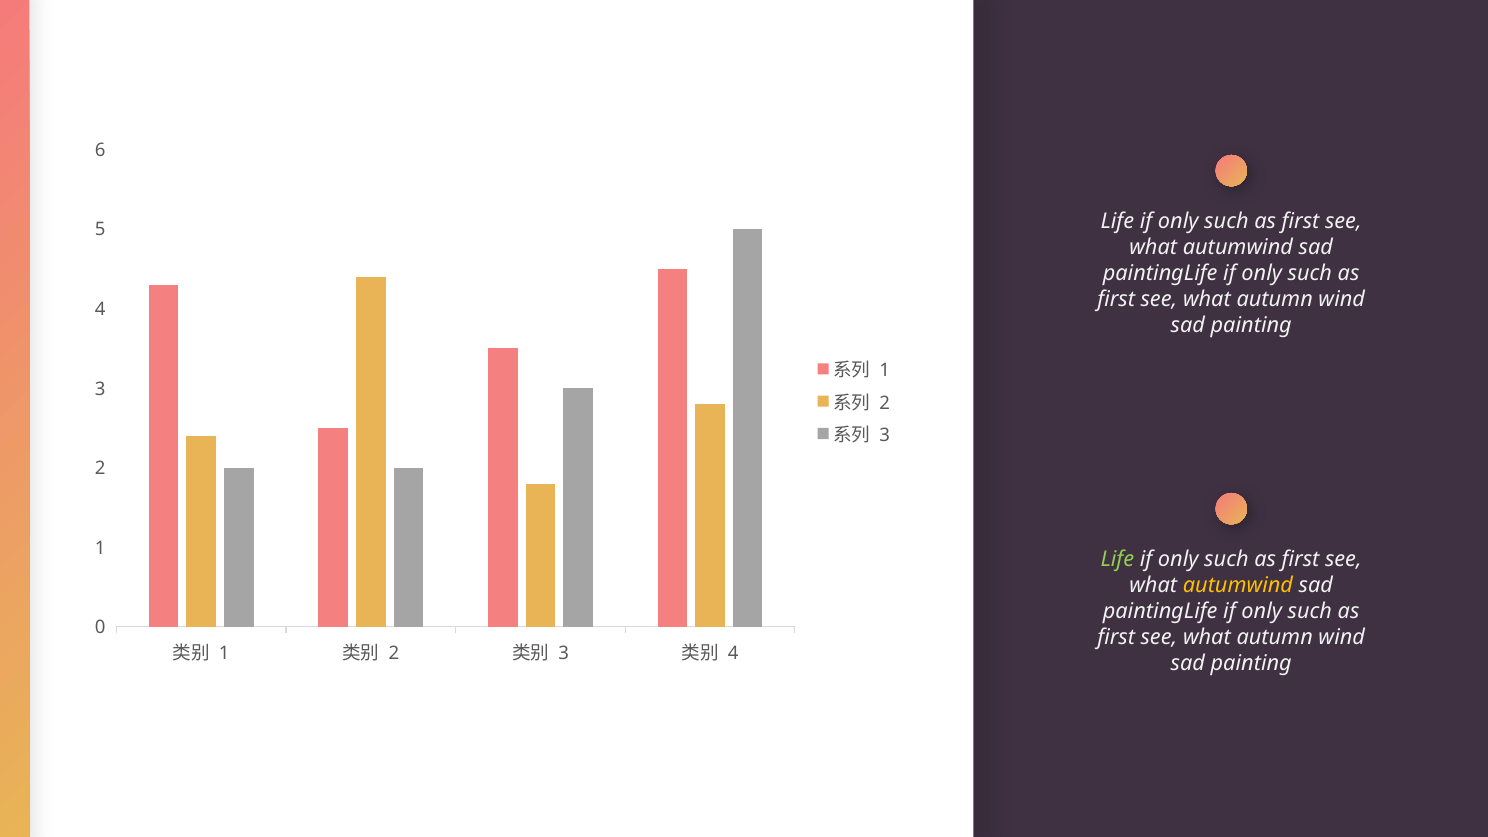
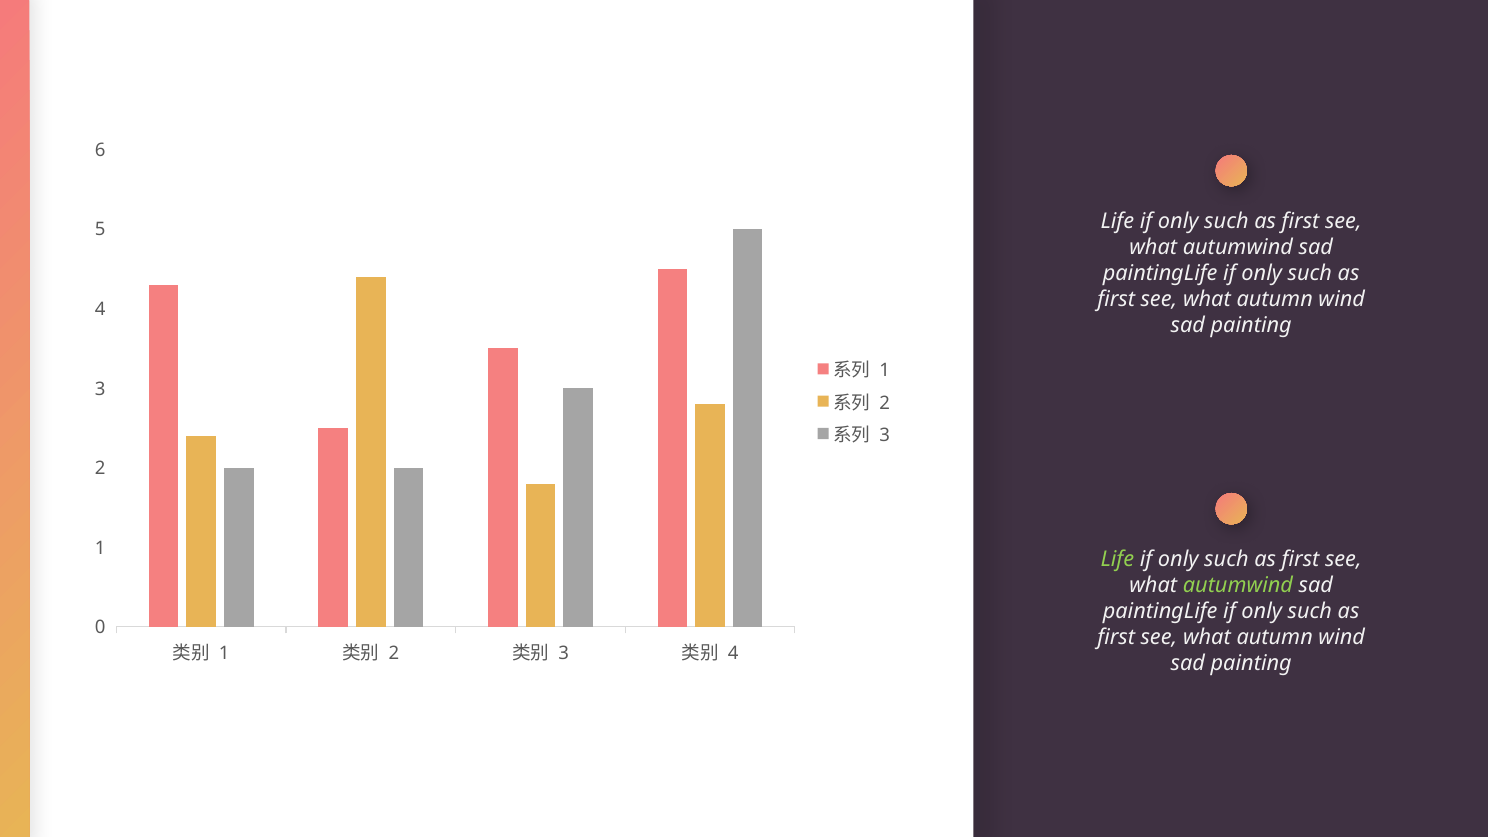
autumwind colour: yellow -> light green (1238, 585)
